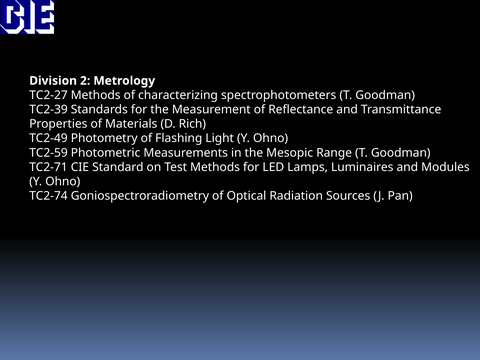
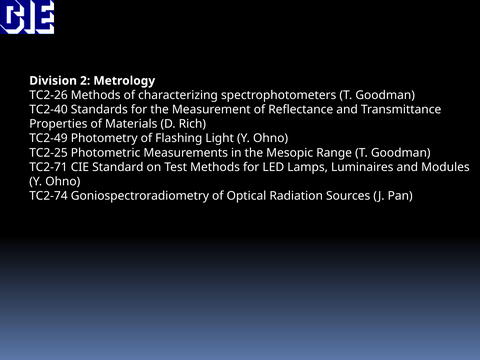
TC2-27: TC2-27 -> TC2-26 (49, 95)
TC2-39: TC2-39 -> TC2-40 (49, 110)
TC2-59: TC2-59 -> TC2-25 (49, 153)
